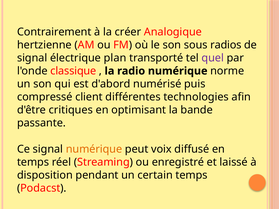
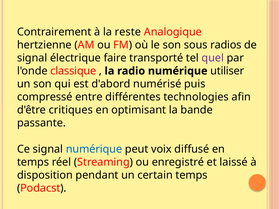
créer: créer -> reste (128, 32)
plan: plan -> faire (115, 58)
norme: norme -> utiliser (227, 71)
client: client -> entre (89, 97)
numérique colour: orange -> blue (94, 149)
